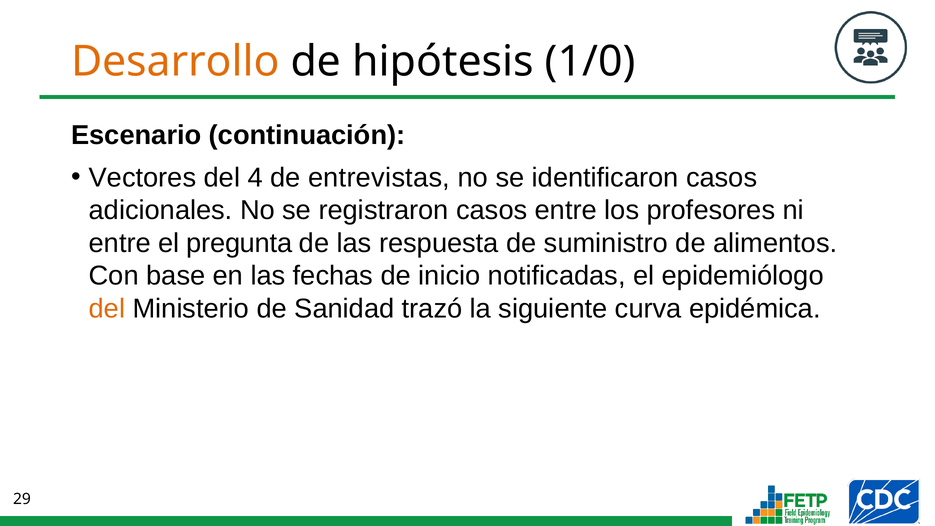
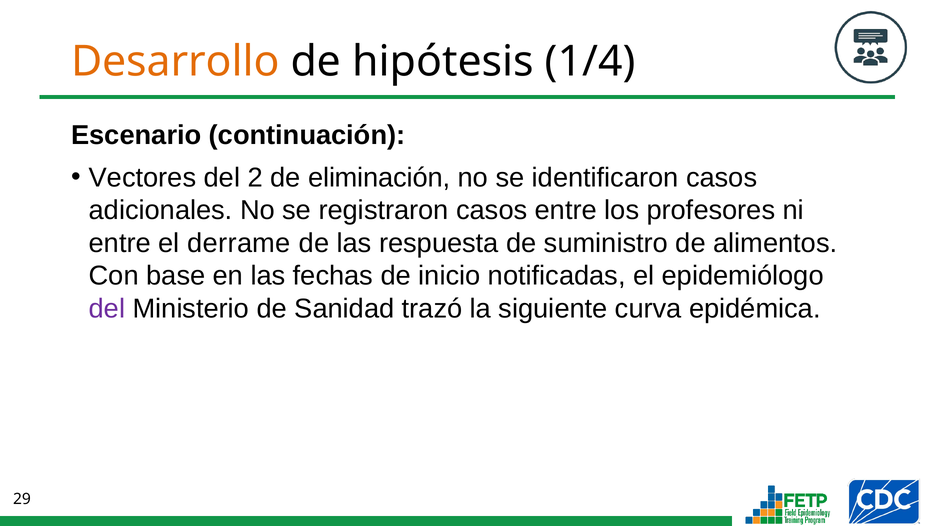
1/0: 1/0 -> 1/4 (590, 61)
4: 4 -> 2 (255, 178)
entrevistas: entrevistas -> eliminación (379, 178)
pregunta: pregunta -> derrame (239, 243)
del colour: orange -> purple (107, 309)
